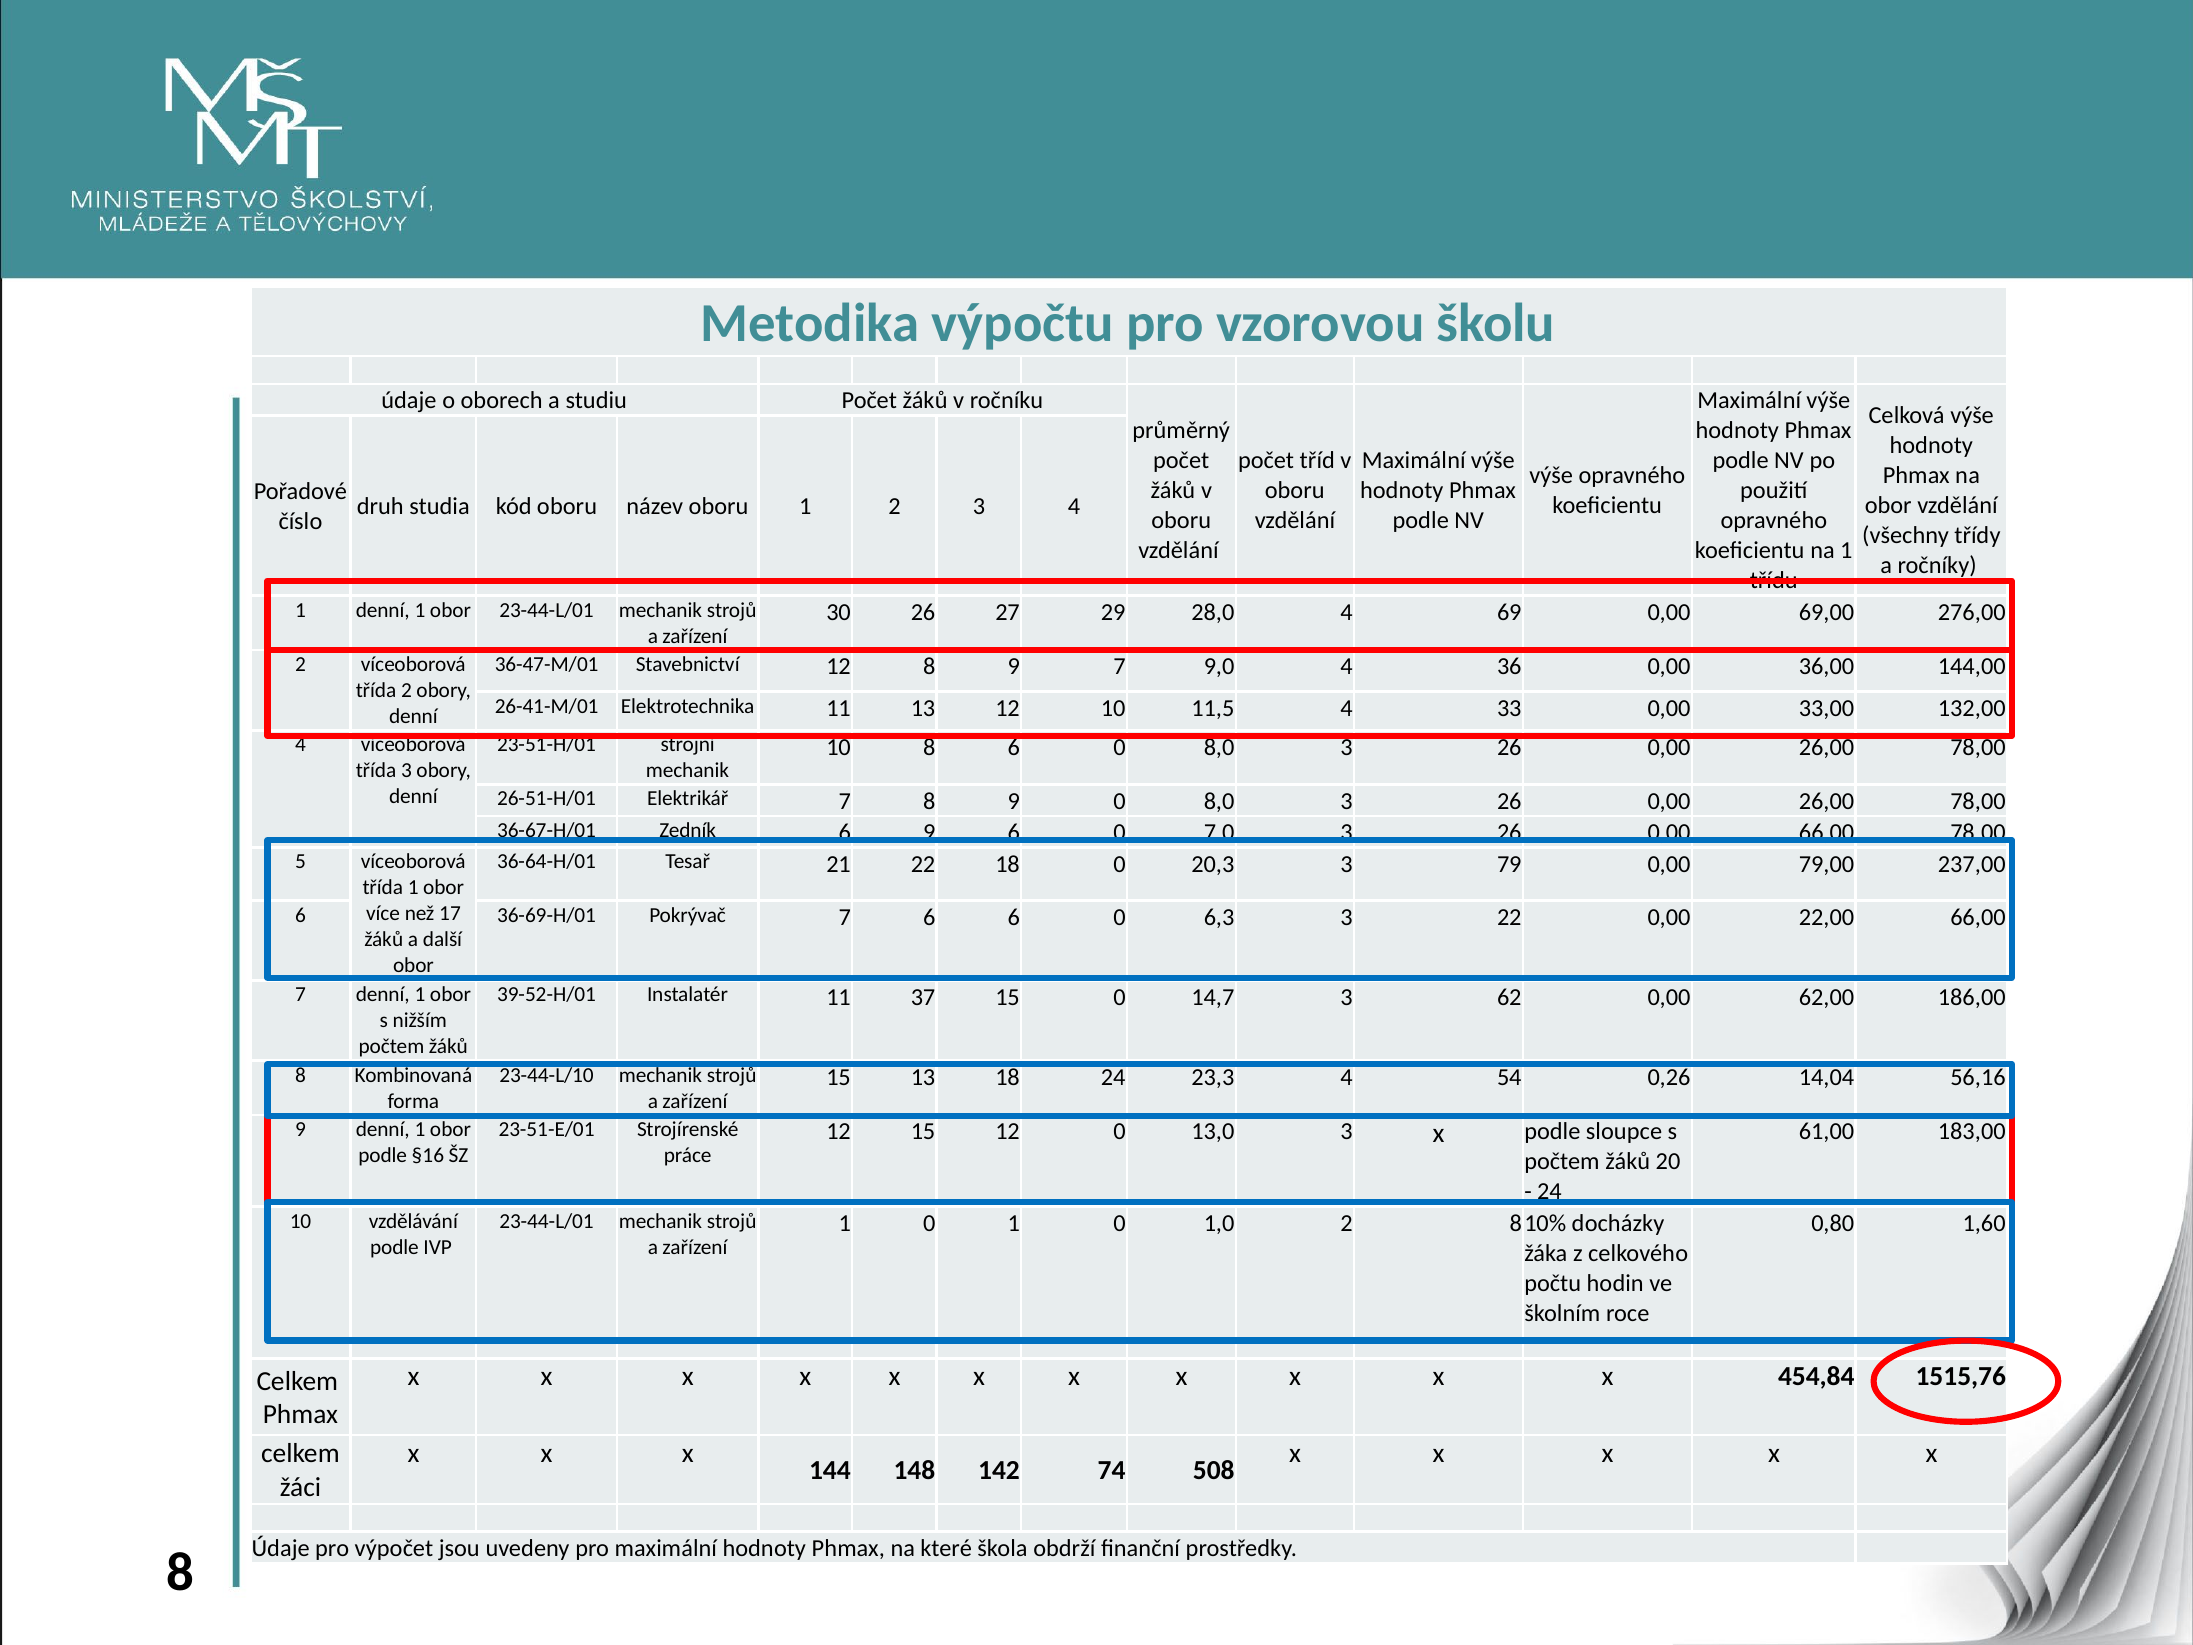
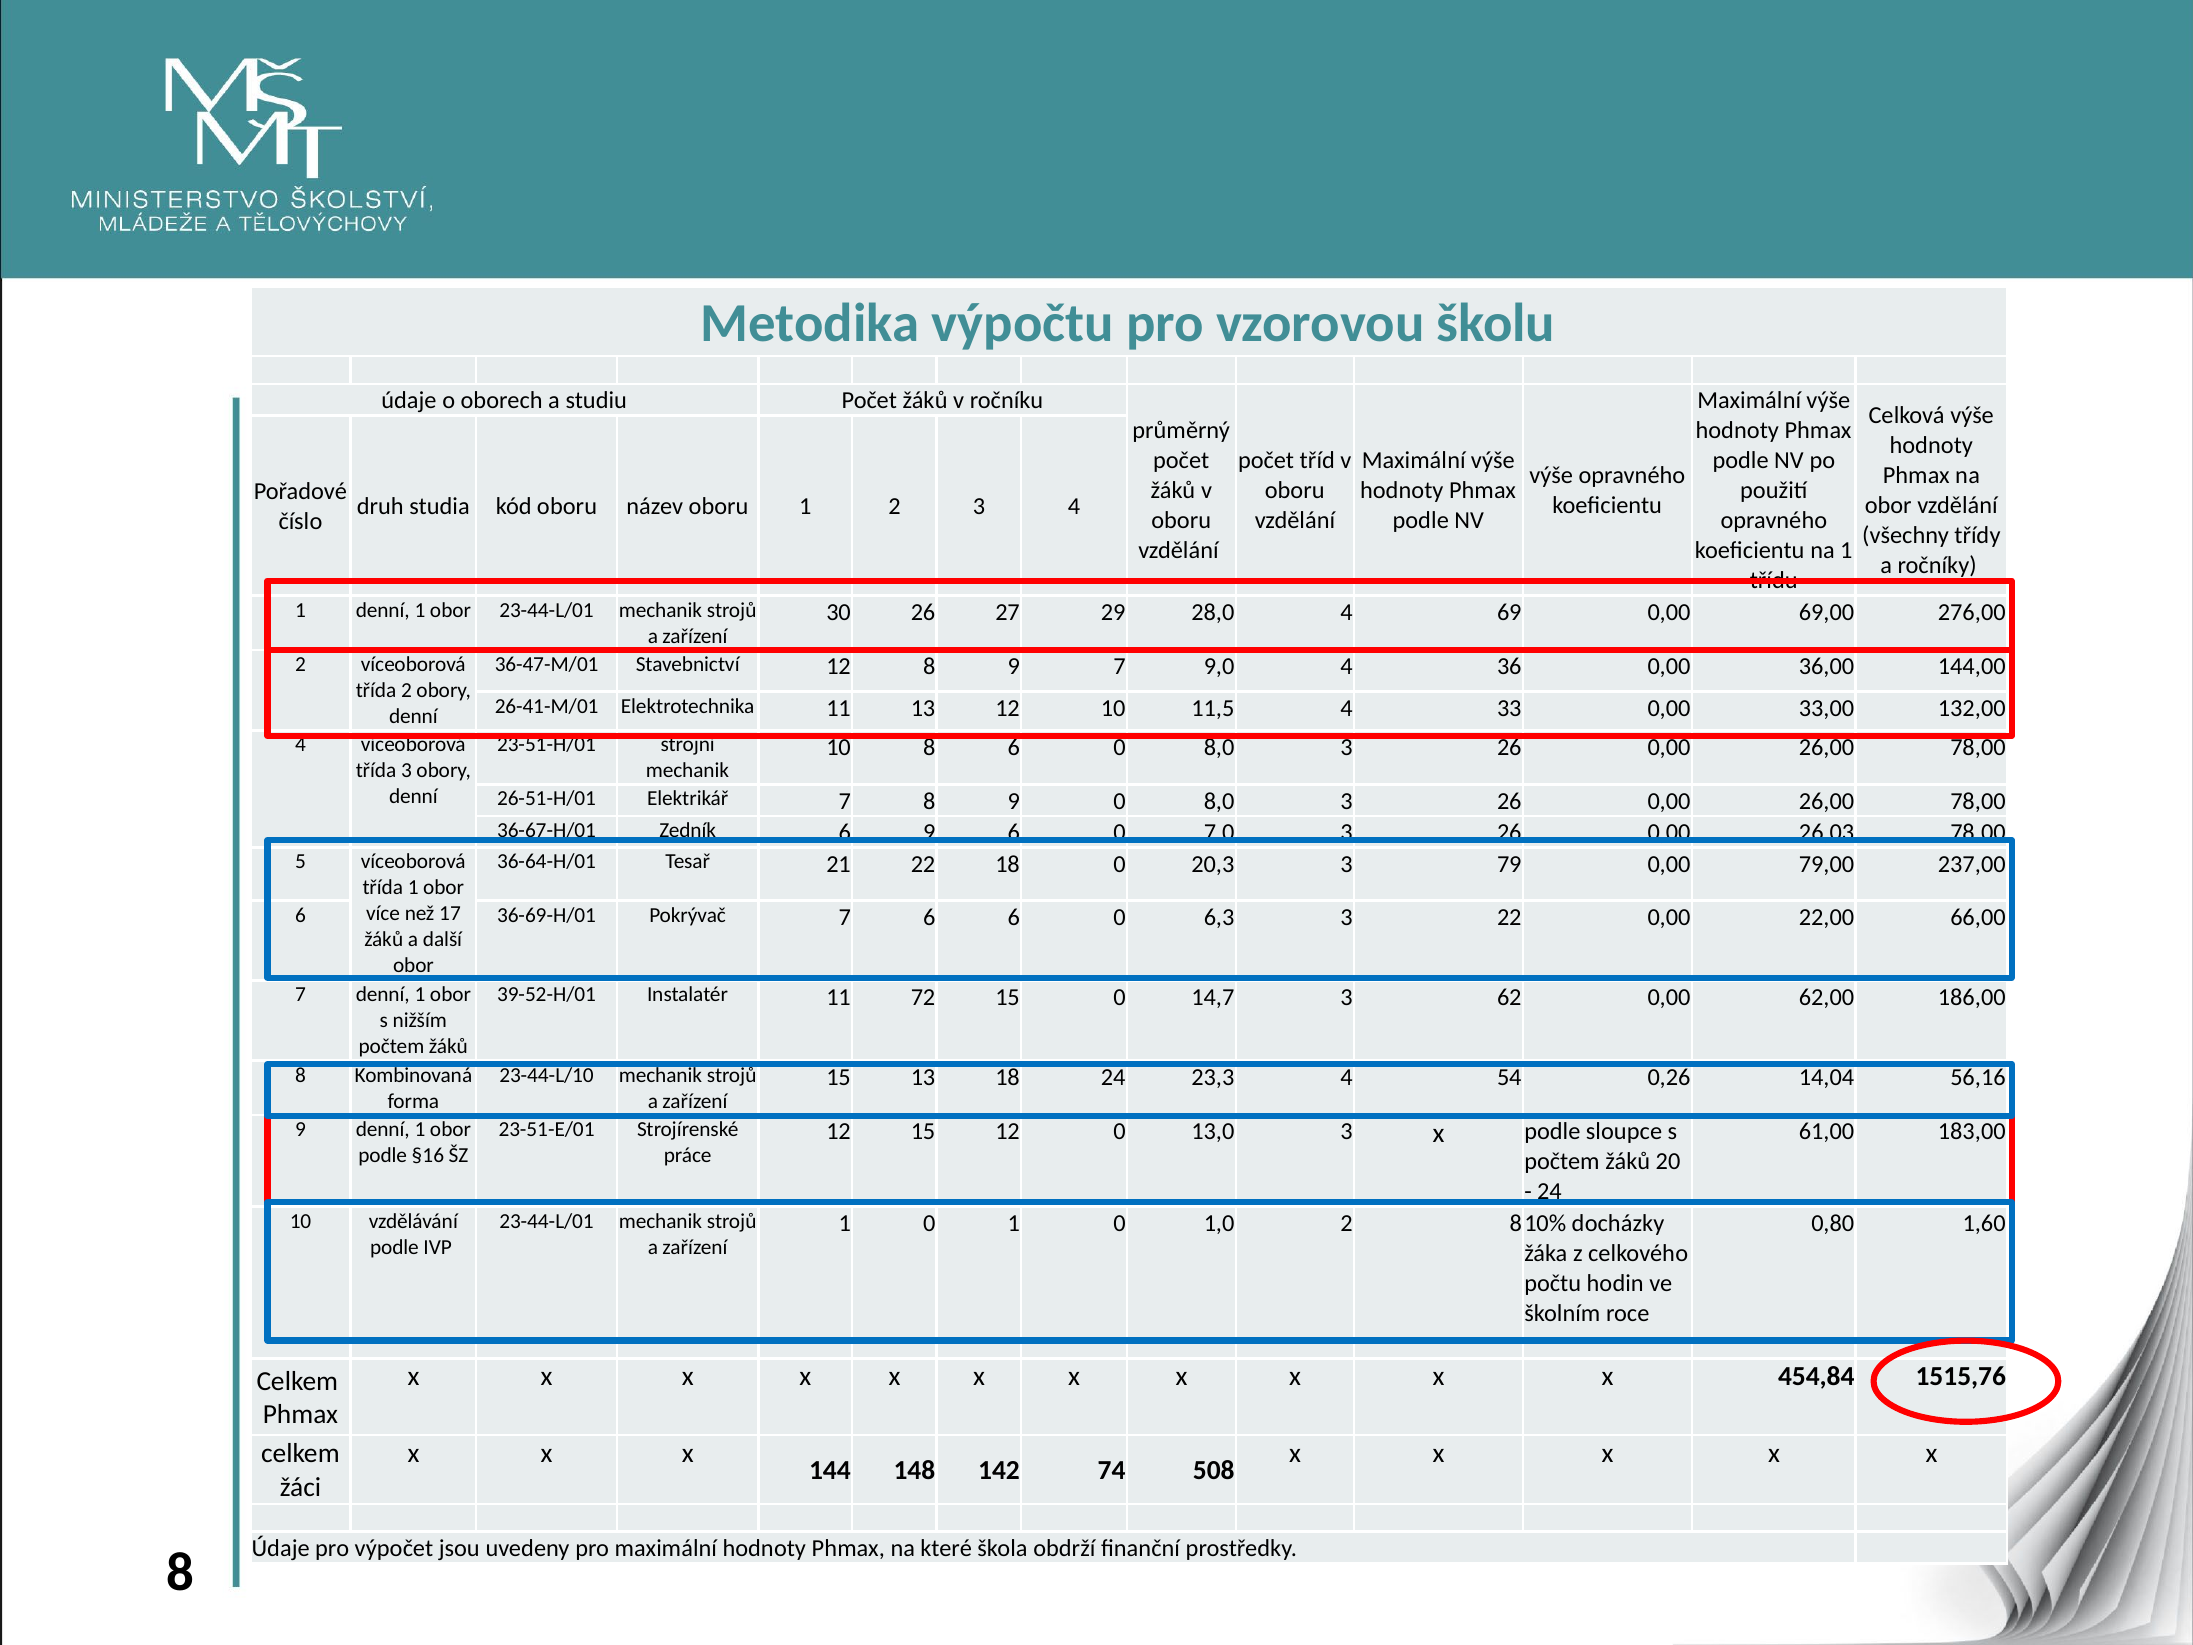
0,00 66,00: 66,00 -> 26,03 (1827, 833)
37: 37 -> 72 (923, 997)
